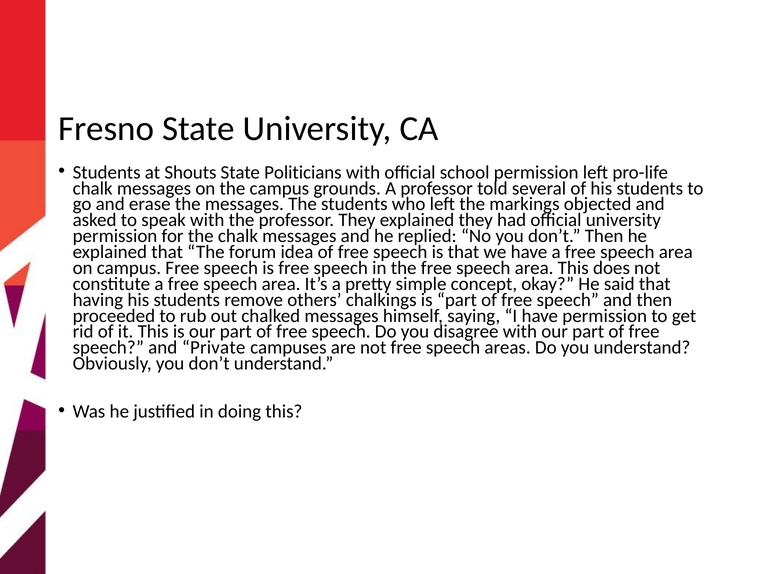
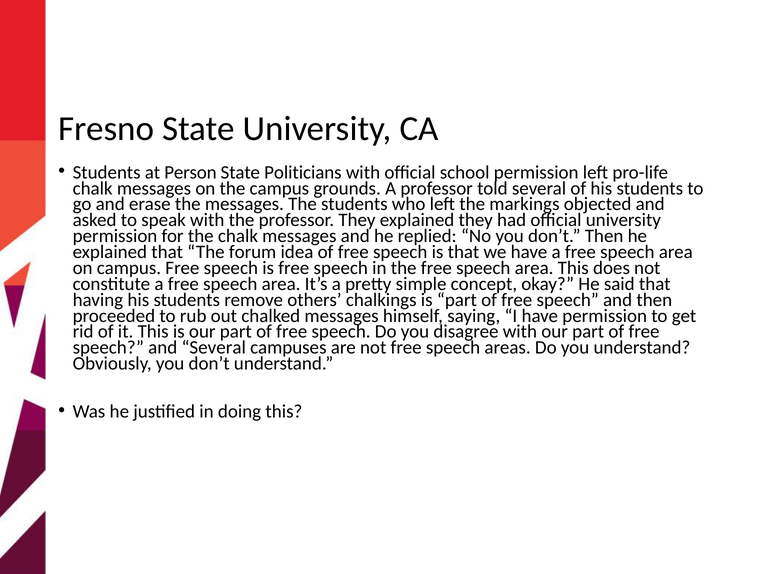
Shouts: Shouts -> Person (190, 172)
and Private: Private -> Several (214, 347)
